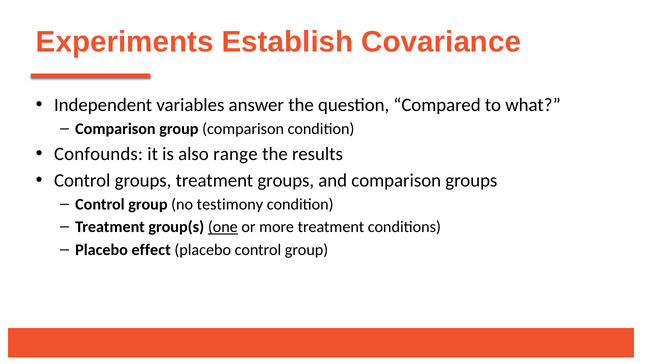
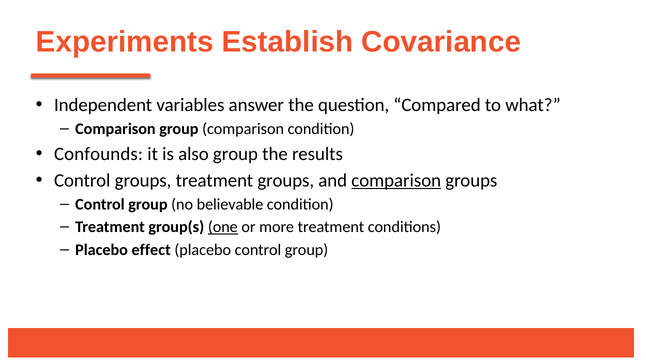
also range: range -> group (235, 154)
comparison underline: none -> present (396, 180)
testimony: testimony -> believable (230, 204)
